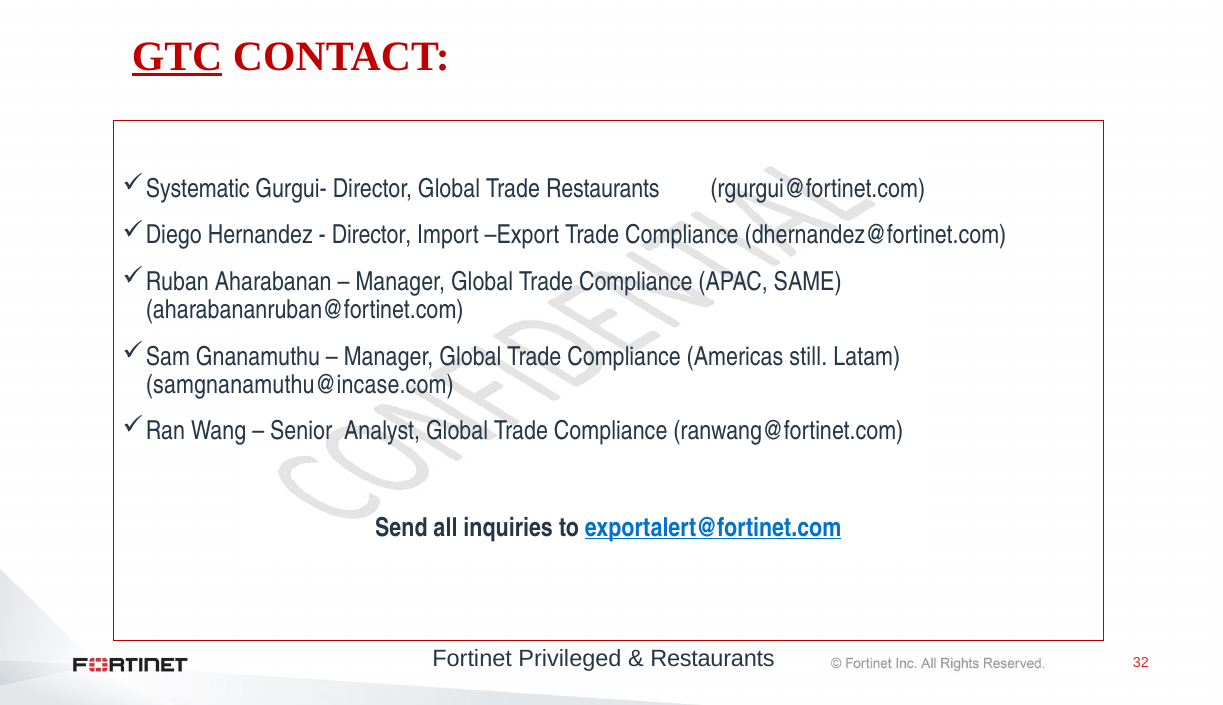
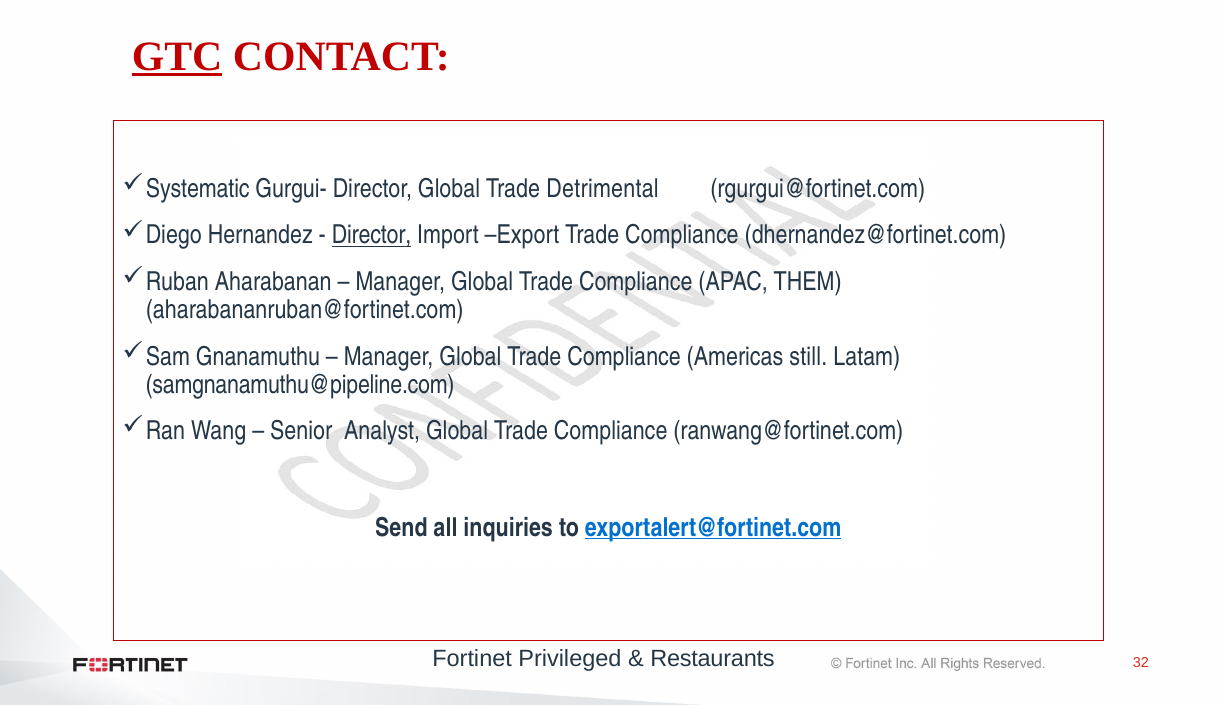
Trade Restaurants: Restaurants -> Detrimental (603, 189)
Director underline: none -> present (372, 235)
SAME: SAME -> THEM (808, 282)
samgnanamuthu@incase.com: samgnanamuthu@incase.com -> samgnanamuthu@pipeline.com (300, 385)
